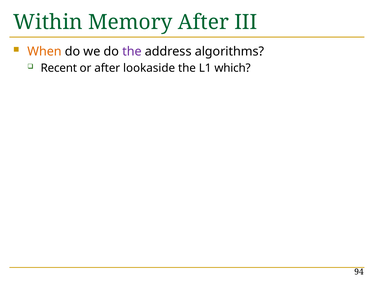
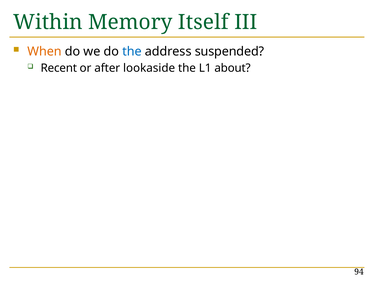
Memory After: After -> Itself (203, 22)
the colour: purple -> blue (132, 51)
algorithms: algorithms -> suspended (229, 51)
which: which -> about (232, 68)
